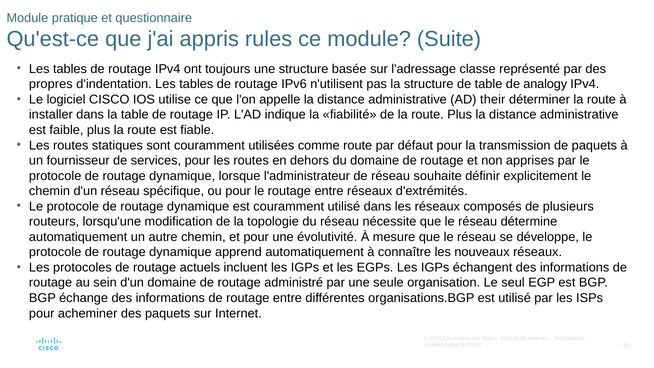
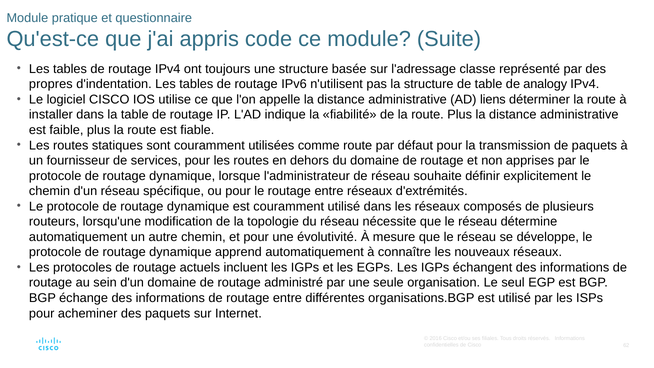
rules: rules -> code (269, 39)
their: their -> liens (493, 99)
